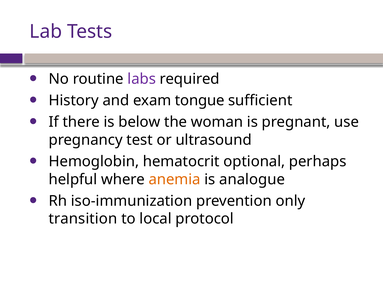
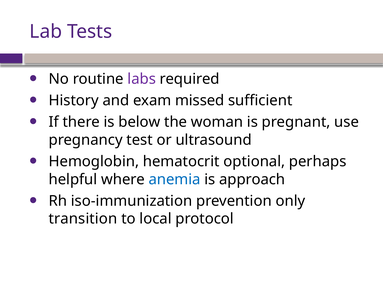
tongue: tongue -> missed (200, 101)
anemia colour: orange -> blue (175, 180)
analogue: analogue -> approach (252, 180)
